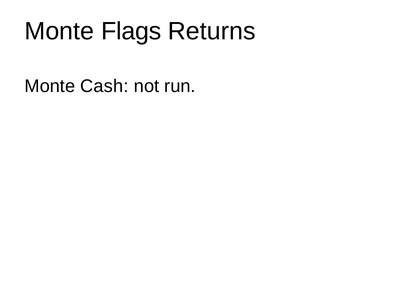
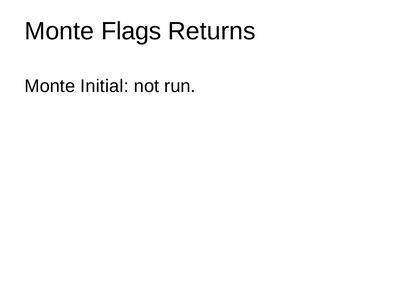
Cash: Cash -> Initial (104, 86)
